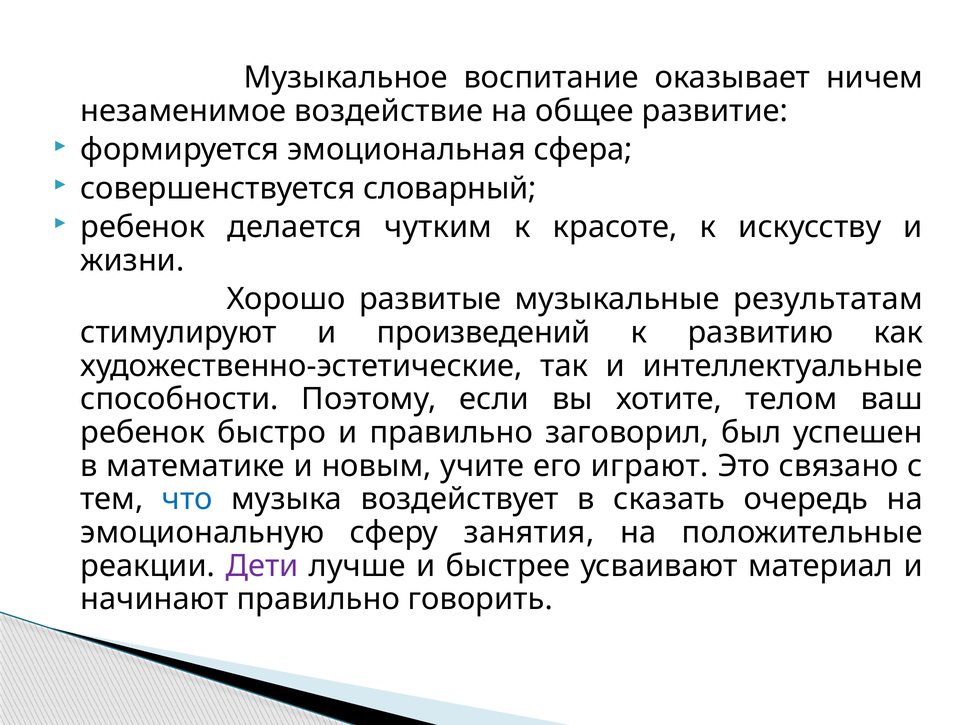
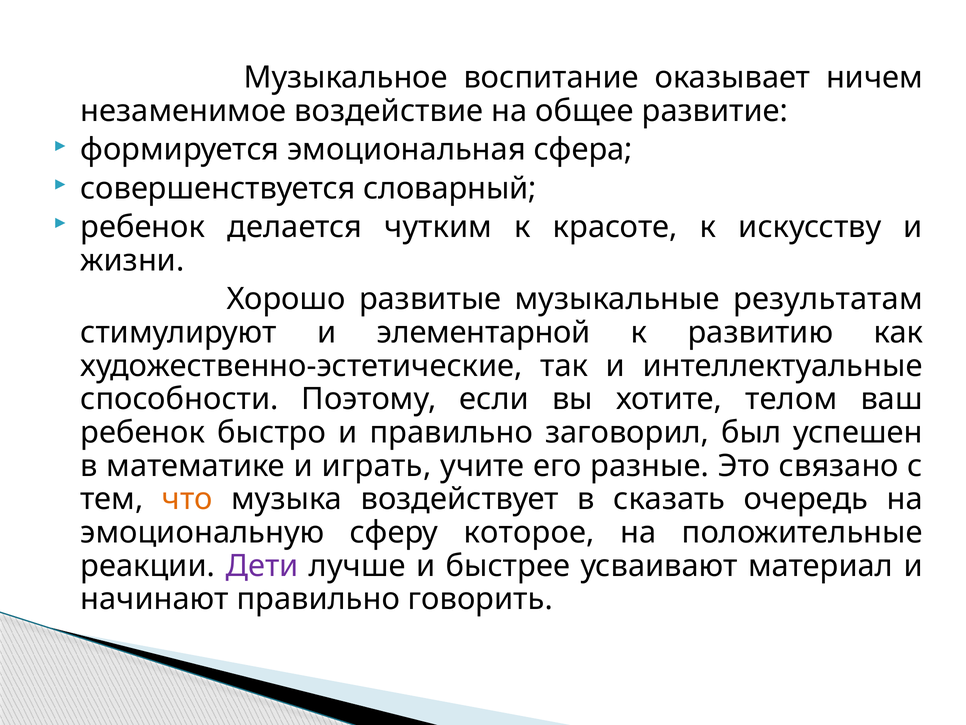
произведений: произведений -> элементарной (484, 332)
новым: новым -> играть (376, 466)
играют: играют -> разные (650, 466)
что colour: blue -> orange (187, 499)
занятия: занятия -> которое (529, 532)
